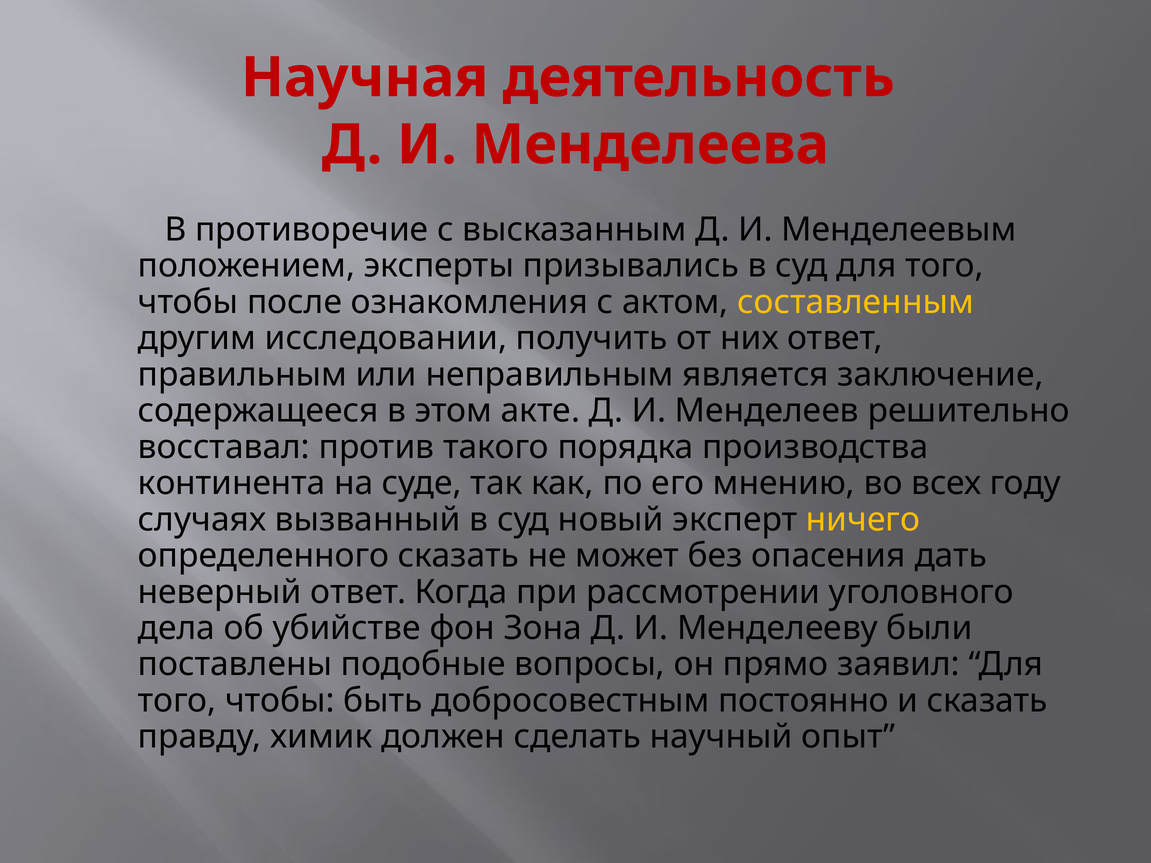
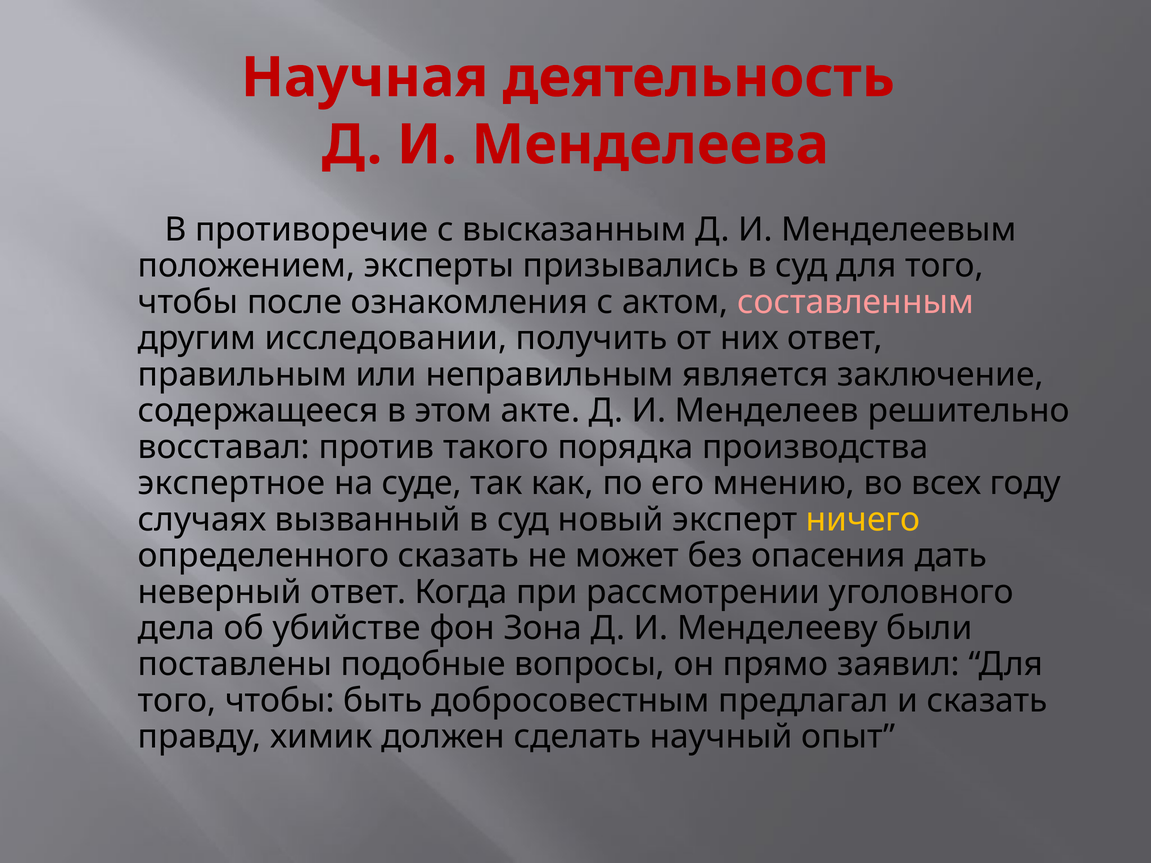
составленным colour: yellow -> pink (856, 302)
континента: континента -> экспертное (232, 483)
постоянно: постоянно -> предлагал (804, 701)
